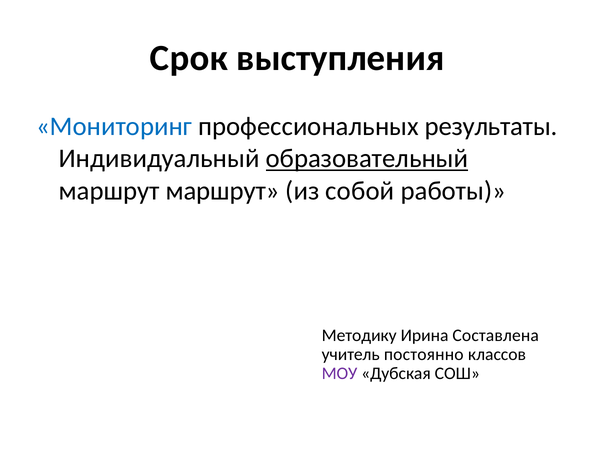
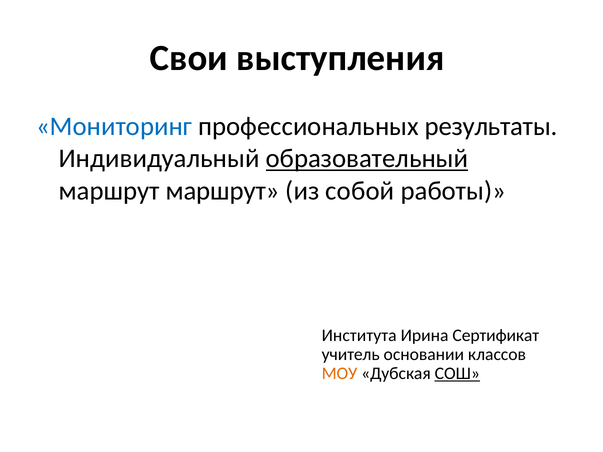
Срок: Срок -> Свои (189, 58)
Методику: Методику -> Института (359, 335)
Составлена: Составлена -> Сертификат (496, 335)
постоянно: постоянно -> основании (424, 354)
МОУ colour: purple -> orange (339, 373)
СОШ underline: none -> present (457, 373)
